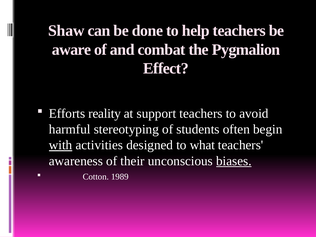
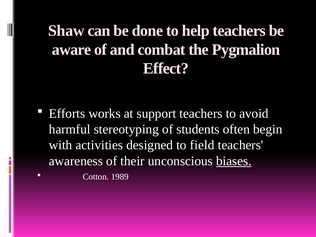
reality: reality -> works (105, 114)
with underline: present -> none (61, 145)
what: what -> field (202, 145)
